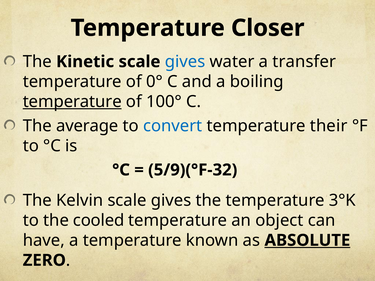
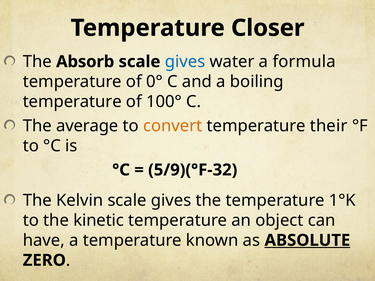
Kinetic: Kinetic -> Absorb (85, 62)
transfer: transfer -> formula (304, 62)
temperature underline: present -> none (72, 102)
convert colour: blue -> orange (173, 126)
3°K: 3°K -> 1°K (342, 201)
cooled: cooled -> kinetic (99, 221)
